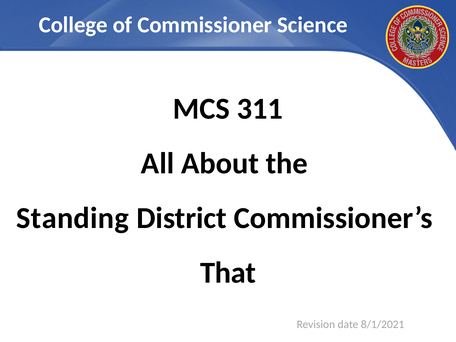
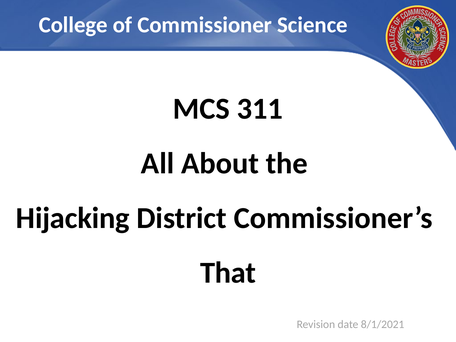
Standing: Standing -> Hijacking (73, 218)
